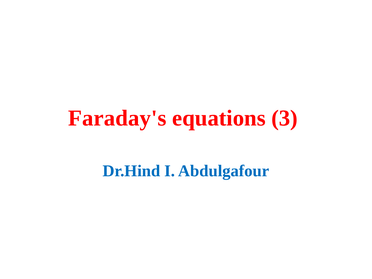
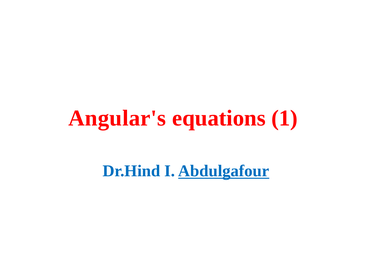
Faraday's: Faraday's -> Angular's (117, 118)
3: 3 -> 1 (285, 118)
Abdulgafour underline: none -> present (224, 171)
